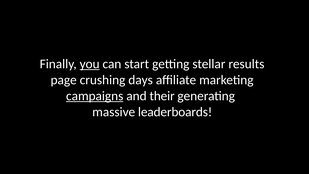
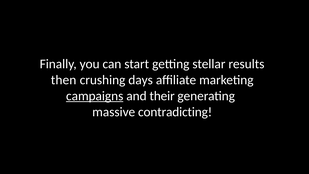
you underline: present -> none (90, 64)
page: page -> then (64, 80)
leaderboards: leaderboards -> contradicting (175, 112)
